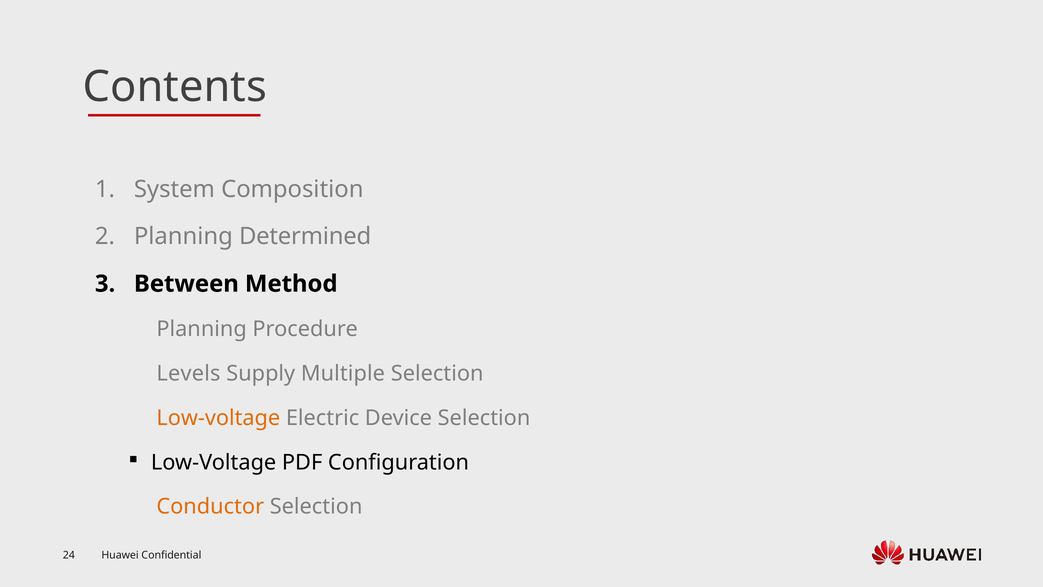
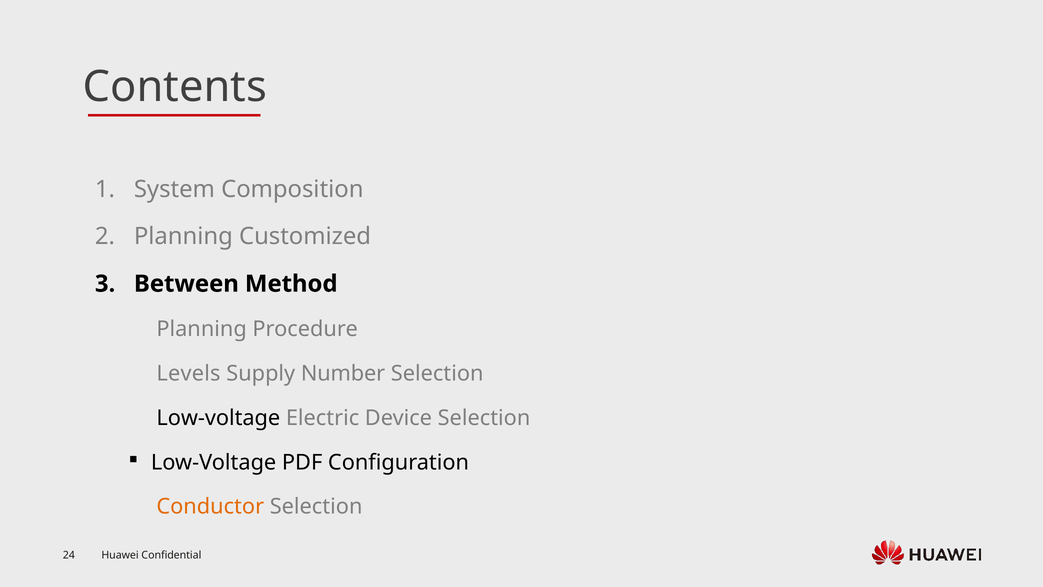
Determined: Determined -> Customized (305, 236)
Multiple: Multiple -> Number (343, 373)
Low-voltage colour: orange -> black (218, 418)
